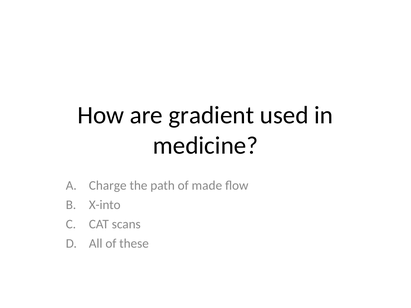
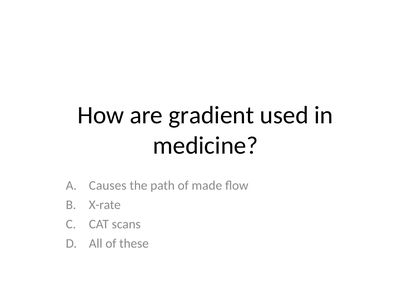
Charge: Charge -> Causes (108, 186)
X-into: X-into -> X-rate (105, 205)
